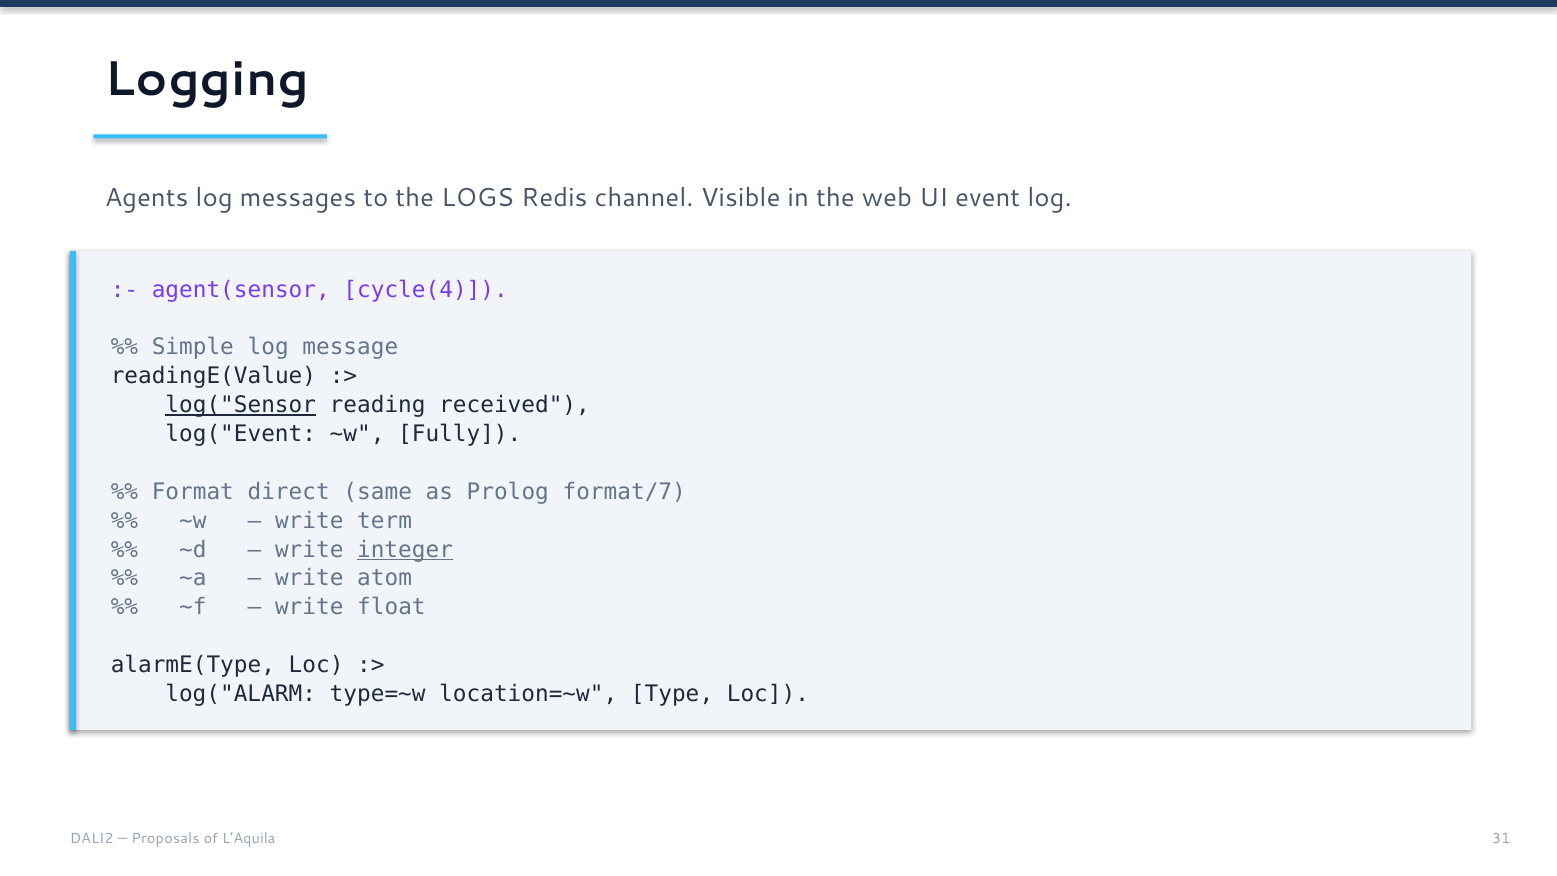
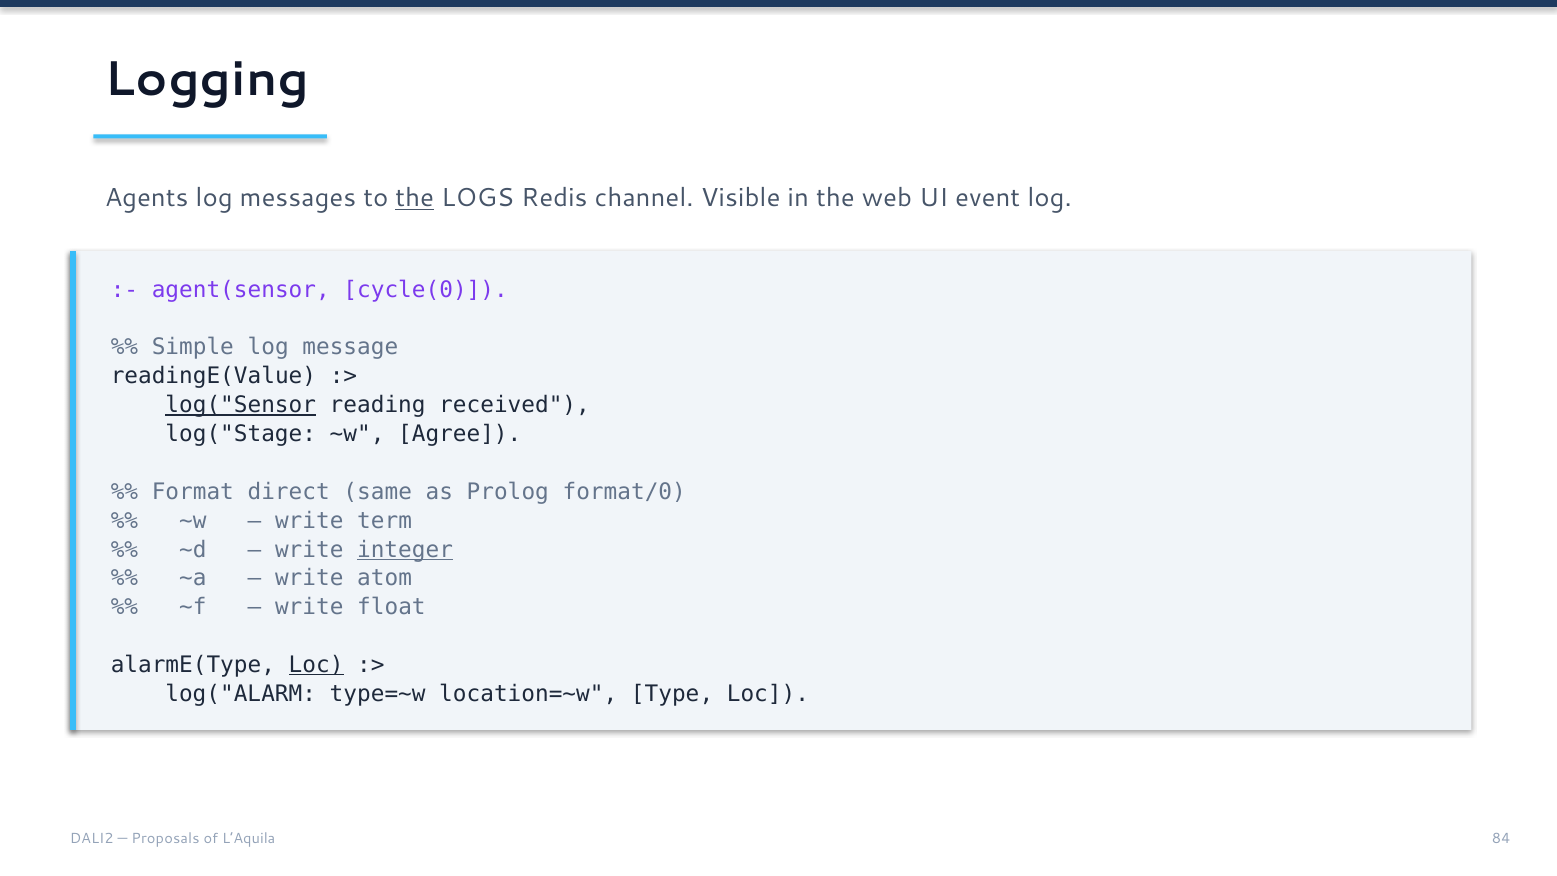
the underline: none -> present (415, 198)
cycle(4: cycle(4 -> cycle(0 (426, 290)
log("Event: log("Event -> log("Stage (241, 434)
Fully: Fully -> Agree (460, 434)
format/7: format/7 -> format/0 (624, 492)
Loc underline: none -> present (316, 665)
31: 31 -> 84 (1501, 839)
